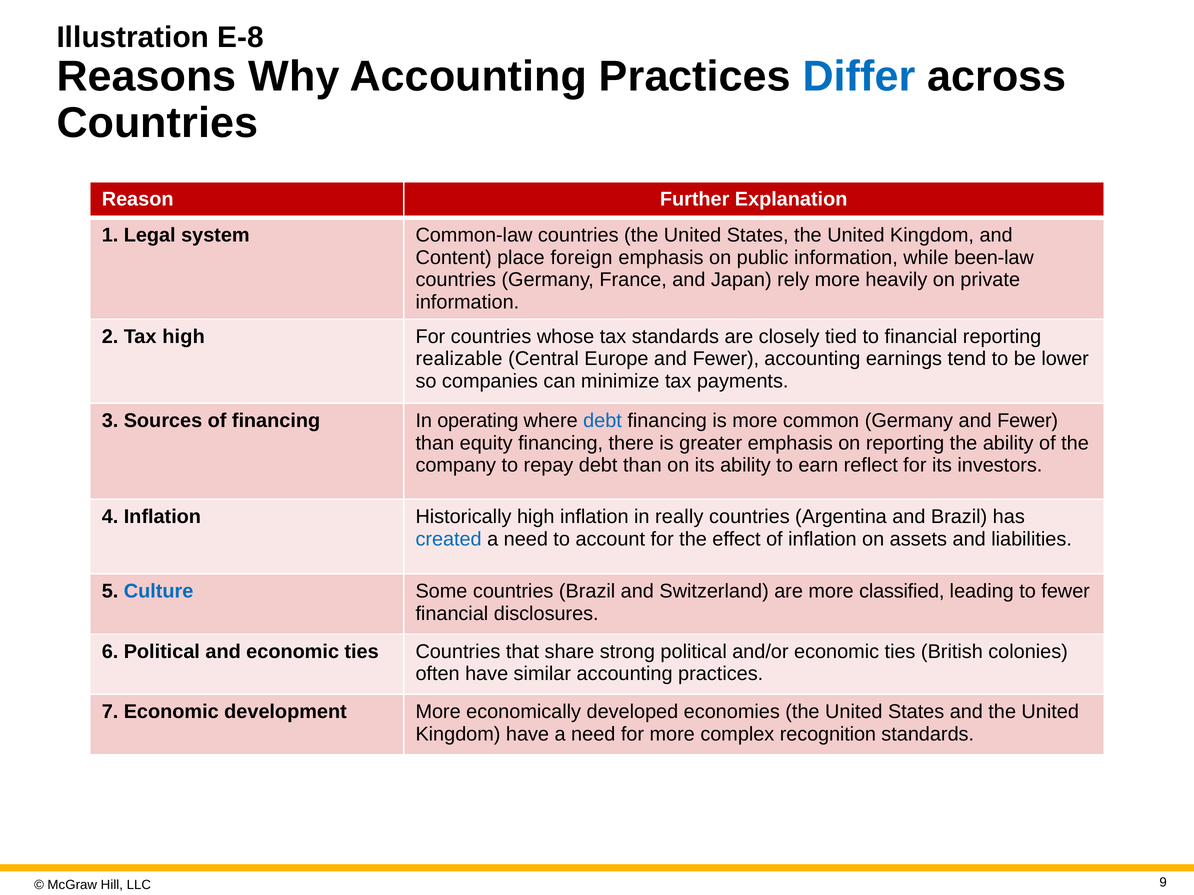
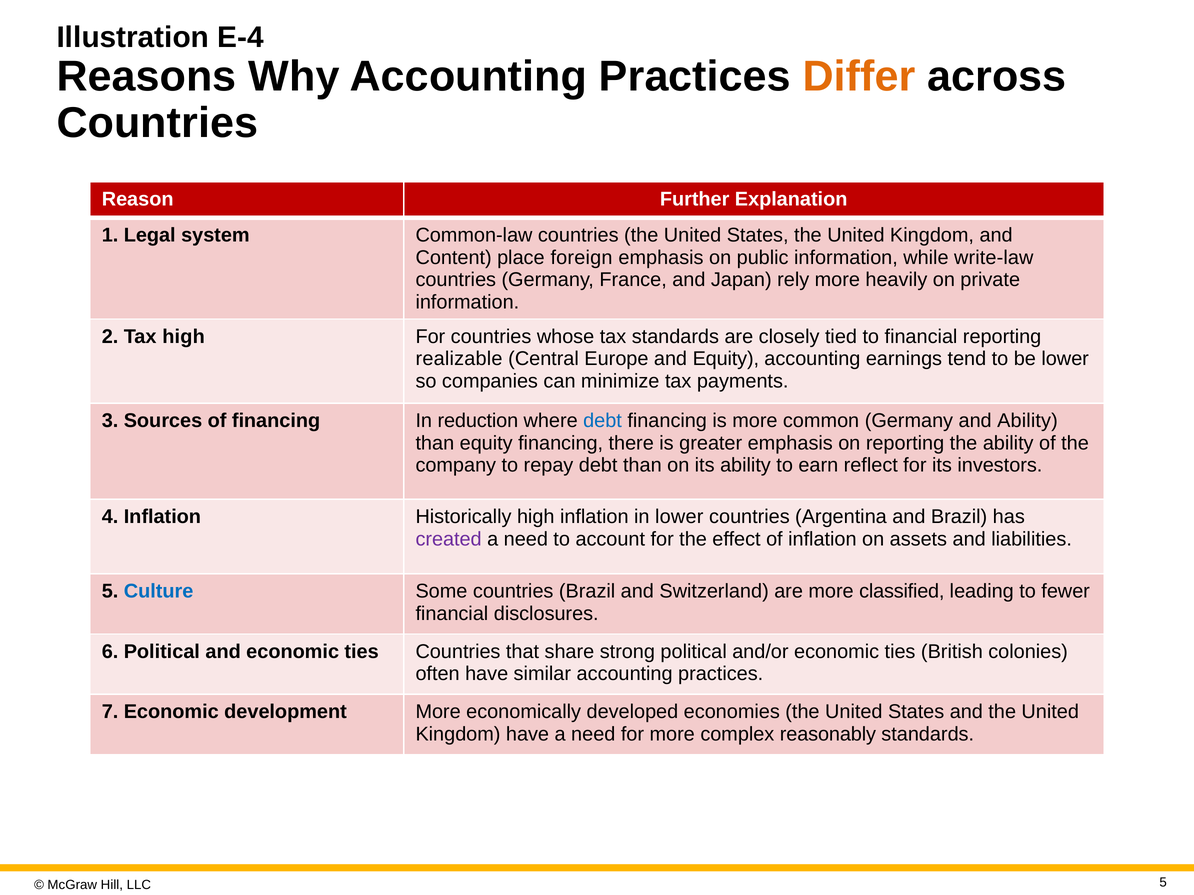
E-8: E-8 -> E-4 (241, 37)
Differ colour: blue -> orange (859, 77)
been-law: been-law -> write-law (994, 258)
Europe and Fewer: Fewer -> Equity (726, 359)
operating: operating -> reduction (478, 421)
Germany and Fewer: Fewer -> Ability (1028, 421)
in really: really -> lower (679, 517)
created colour: blue -> purple (449, 539)
recognition: recognition -> reasonably (828, 734)
9: 9 -> 5 (1163, 883)
